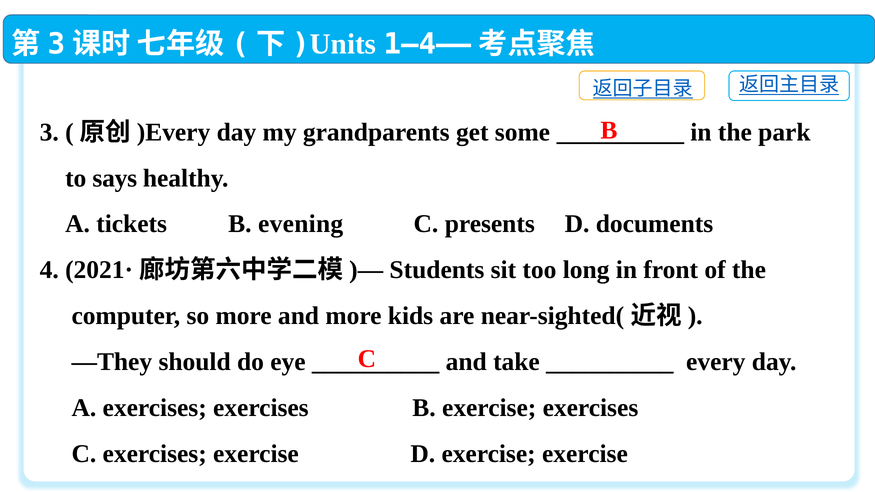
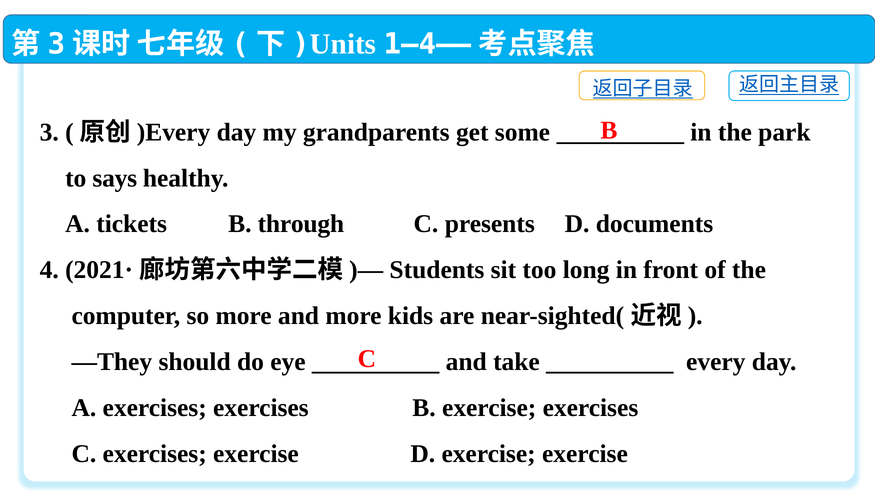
evening: evening -> through (301, 224)
